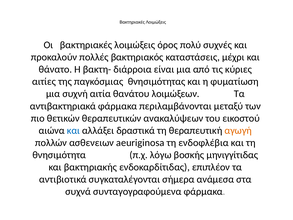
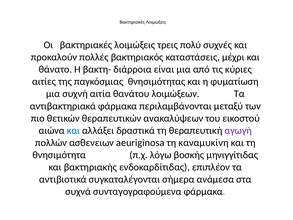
όρος: όρος -> τρεις (168, 45)
αγωγή colour: orange -> purple (238, 130)
ενδοφλέβια: ενδοφλέβια -> καναμυκίνη (204, 143)
